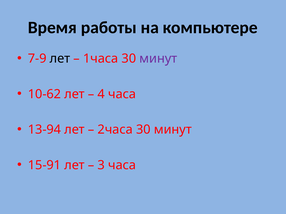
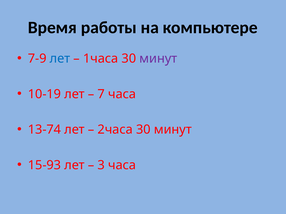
лет colour: black -> blue (60, 59)
10-62: 10-62 -> 10-19 (44, 94)
4: 4 -> 7 (101, 94)
13-94: 13-94 -> 13-74 (44, 130)
15-91: 15-91 -> 15-93 (44, 165)
